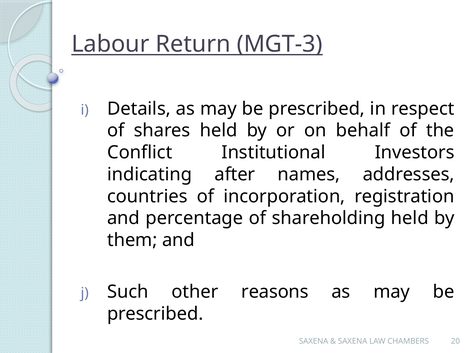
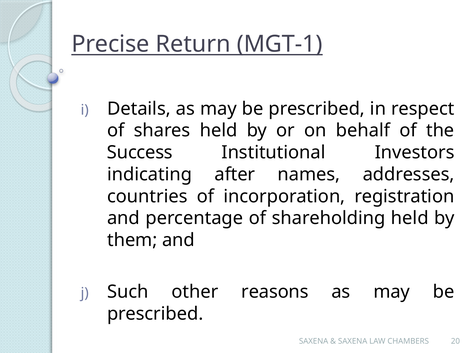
Labour: Labour -> Precise (110, 44)
MGT-3: MGT-3 -> MGT-1 (280, 44)
Conflict: Conflict -> Success (140, 153)
